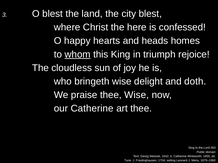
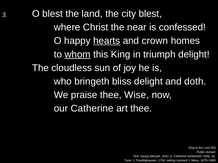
here: here -> near (137, 27)
hearts underline: none -> present (107, 41)
heads: heads -> crown (155, 41)
triumph rejoice: rejoice -> delight (194, 54)
bringeth wise: wise -> bliss (122, 82)
